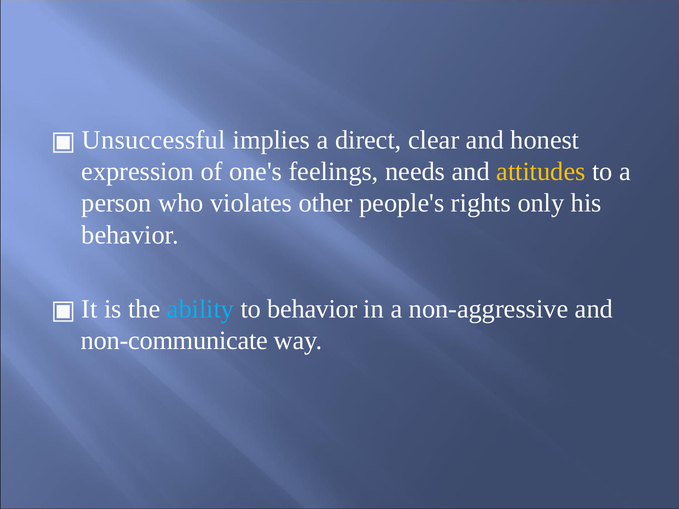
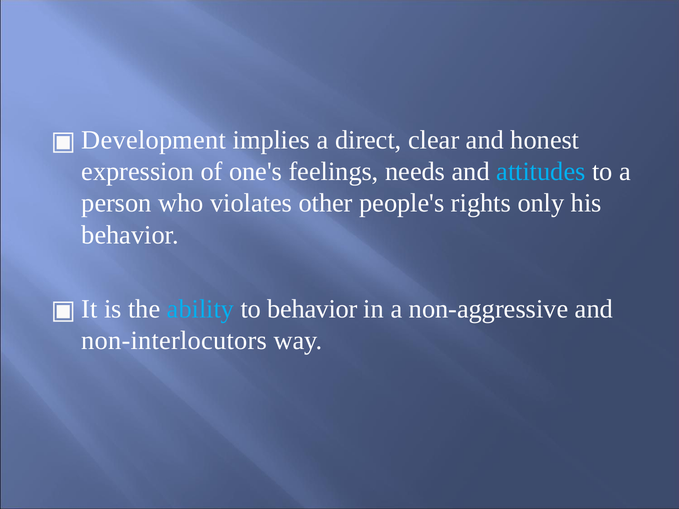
Unsuccessful: Unsuccessful -> Development (154, 140)
attitudes colour: yellow -> light blue (541, 172)
non-communicate: non-communicate -> non-interlocutors (174, 341)
